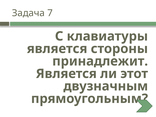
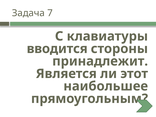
является: является -> вводится (57, 49)
двузначным: двузначным -> наибольшее (106, 86)
